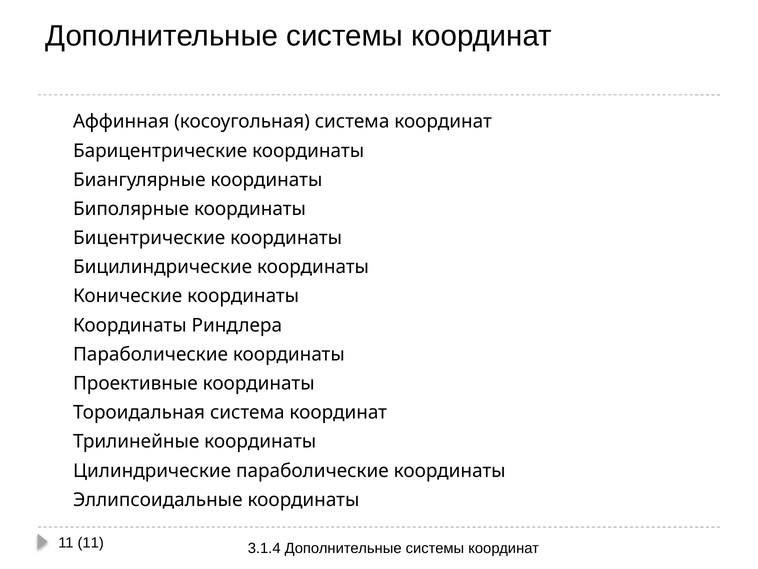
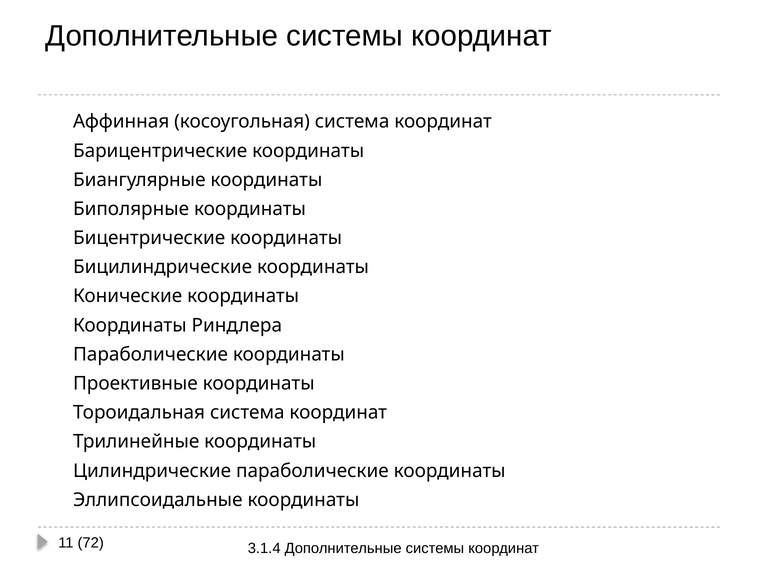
11 11: 11 -> 72 (91, 543)
